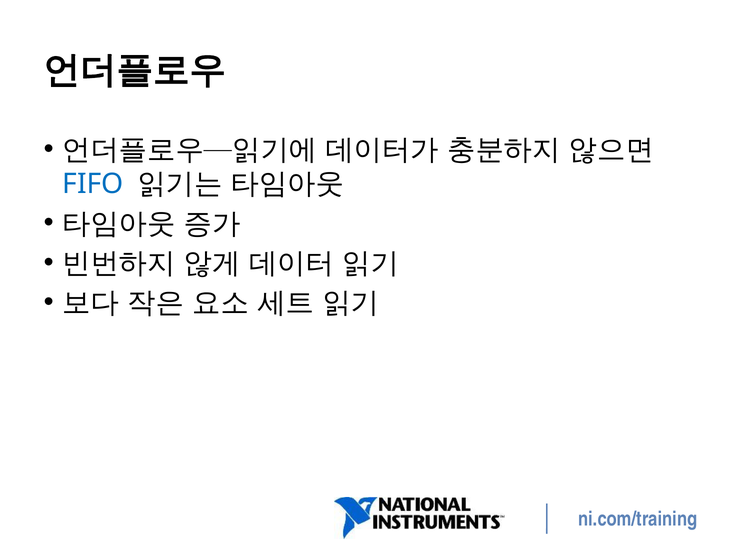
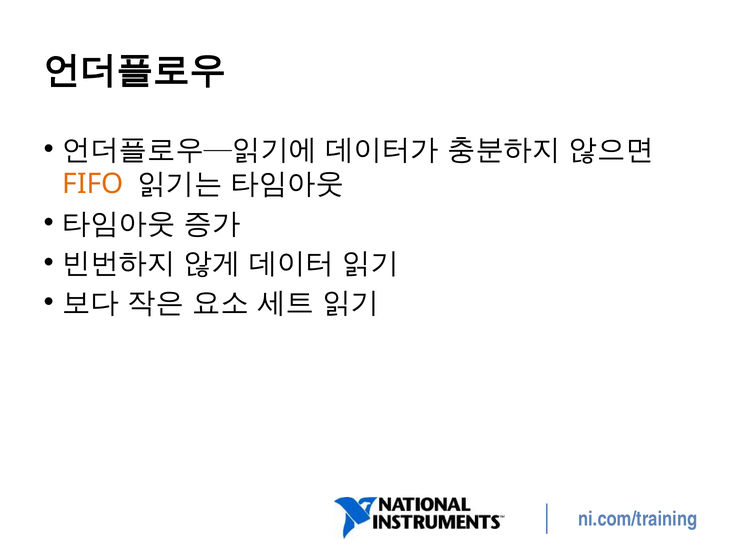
FIFO colour: blue -> orange (93, 184)
